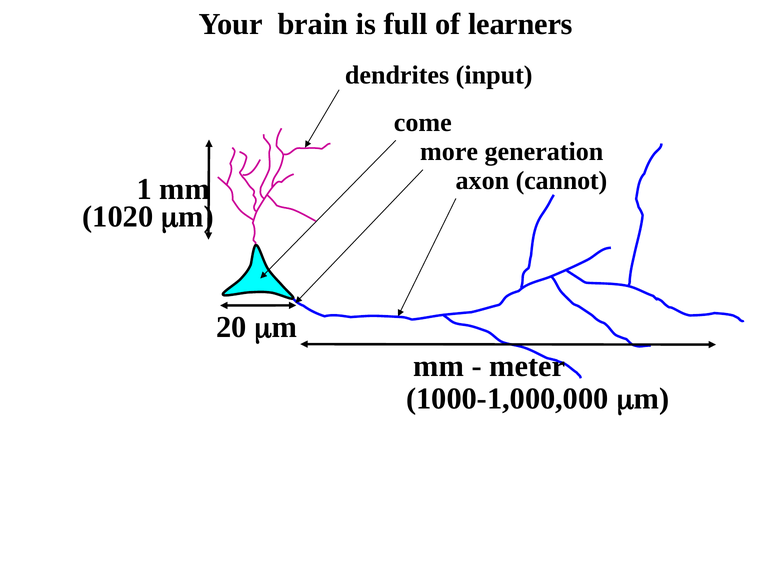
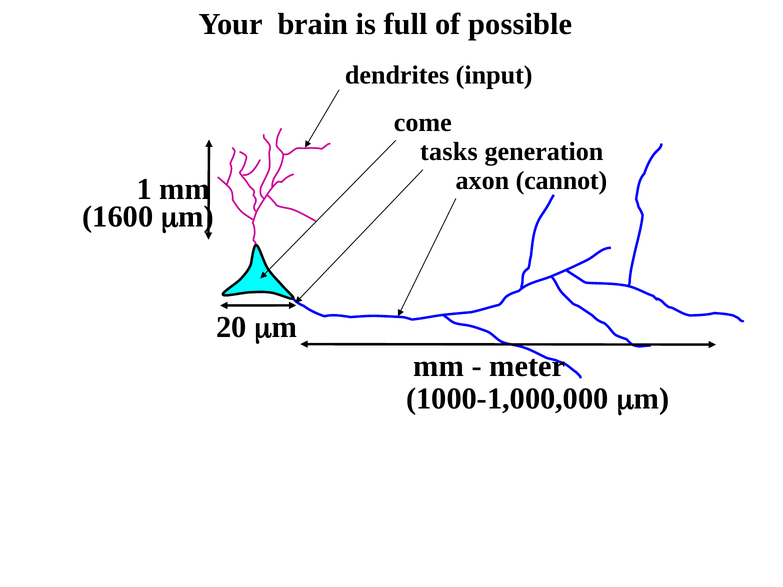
learners: learners -> possible (520, 24)
more: more -> tasks (449, 152)
1020: 1020 -> 1600 (118, 217)
